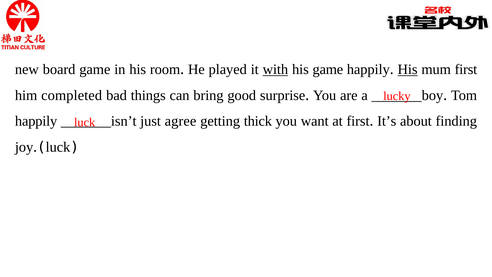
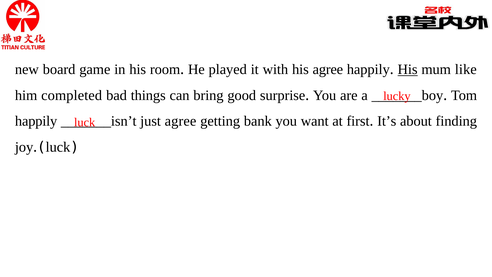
with underline: present -> none (275, 69)
his game: game -> agree (328, 69)
mum first: first -> like (466, 69)
thick: thick -> bank (258, 121)
